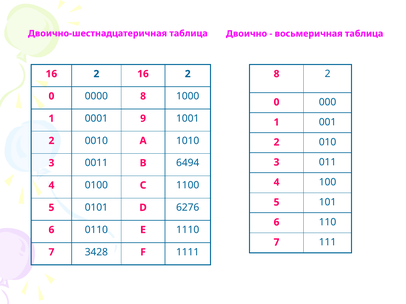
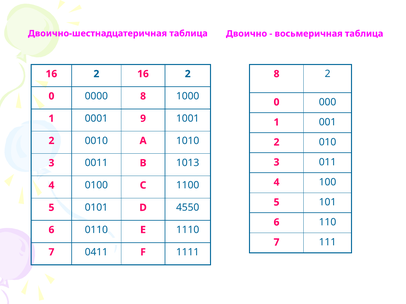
6494: 6494 -> 1013 (188, 163)
6276: 6276 -> 4550 (188, 208)
3428: 3428 -> 0411 (96, 253)
